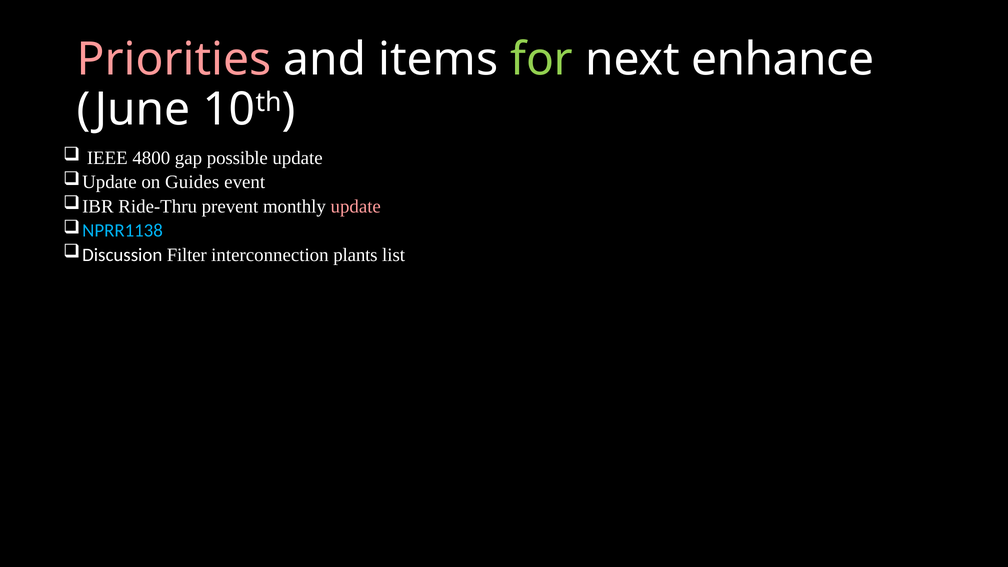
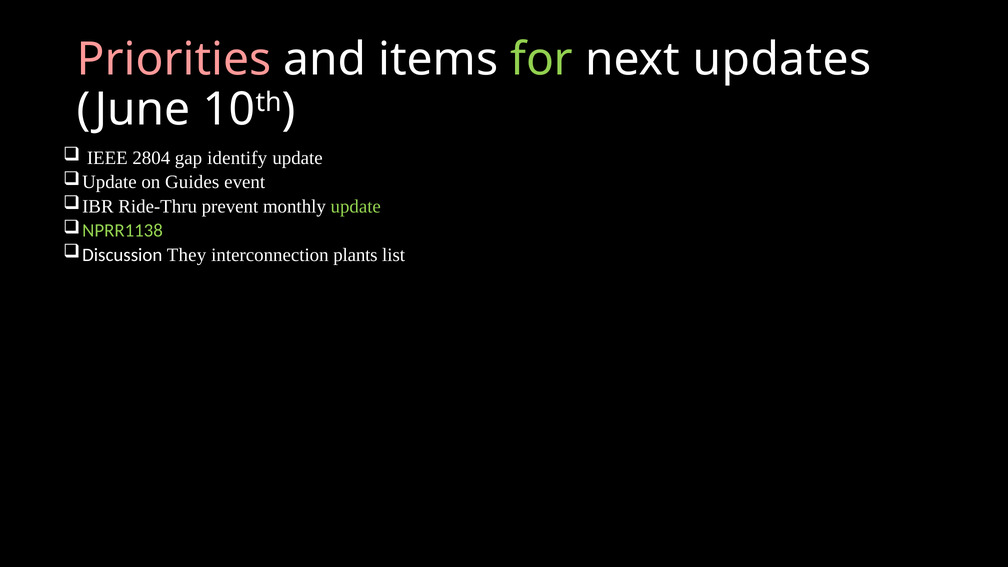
enhance: enhance -> updates (782, 60)
4800: 4800 -> 2804 (151, 158)
possible: possible -> identify (237, 158)
update colour: pink -> light green (356, 206)
NPRR1138 colour: light blue -> light green (123, 231)
Filter: Filter -> They (187, 255)
